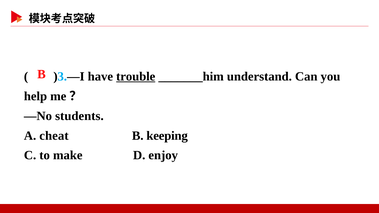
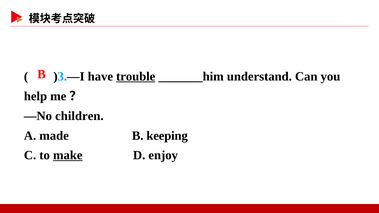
students: students -> children (79, 116)
cheat: cheat -> made (54, 136)
make underline: none -> present (68, 155)
